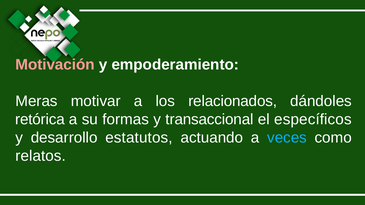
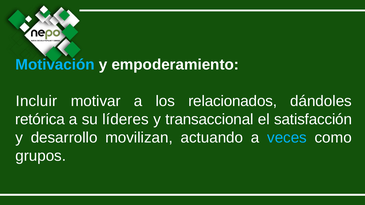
Motivación colour: pink -> light blue (55, 65)
Meras: Meras -> Incluir (36, 101)
formas: formas -> líderes (126, 119)
específicos: específicos -> satisfacción (313, 119)
estatutos: estatutos -> movilizan (139, 138)
relatos: relatos -> grupos (41, 156)
